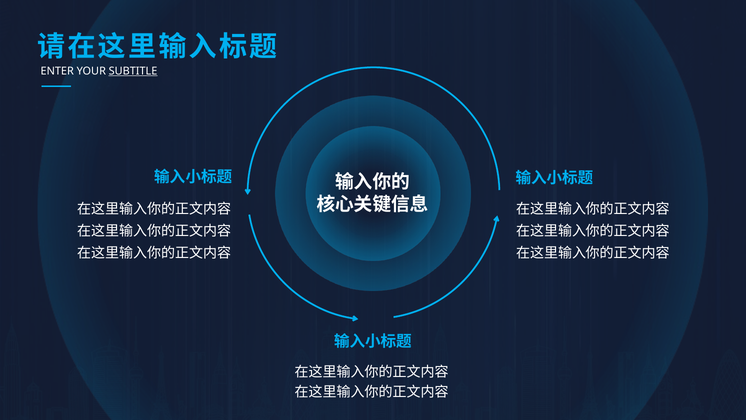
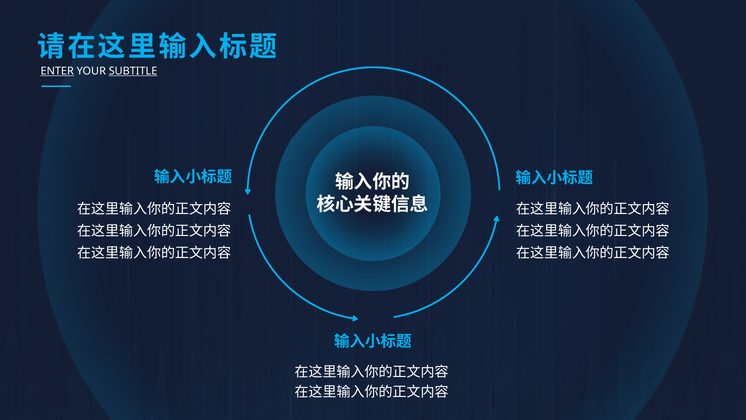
ENTER underline: none -> present (57, 71)
